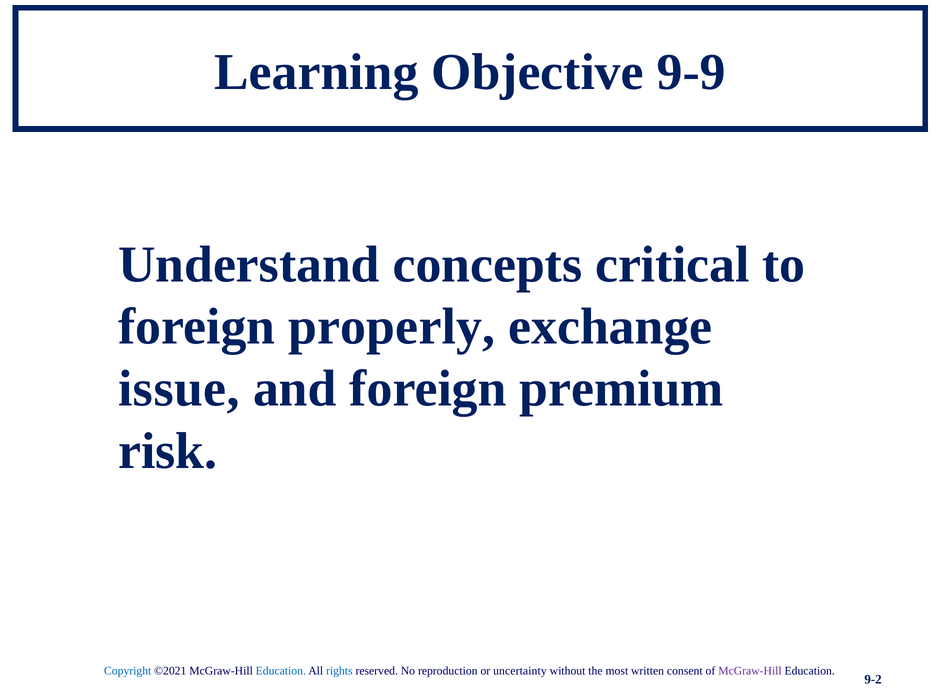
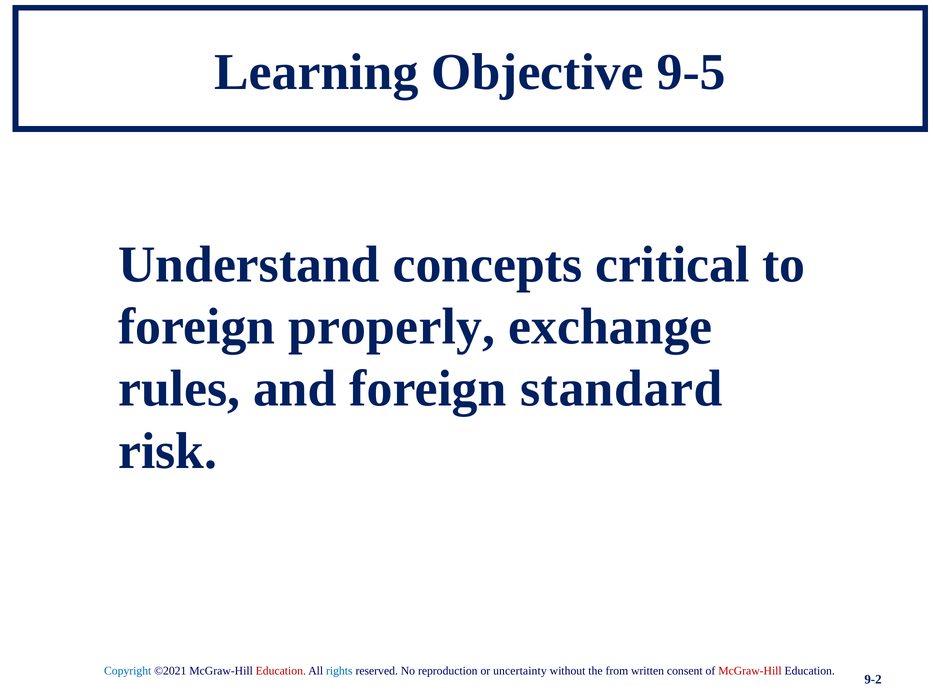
9-9: 9-9 -> 9-5 (691, 72)
issue: issue -> rules (179, 389)
premium: premium -> standard (621, 389)
Education colour: blue -> red (281, 671)
most: most -> from (617, 671)
McGraw-Hill colour: purple -> red (750, 671)
